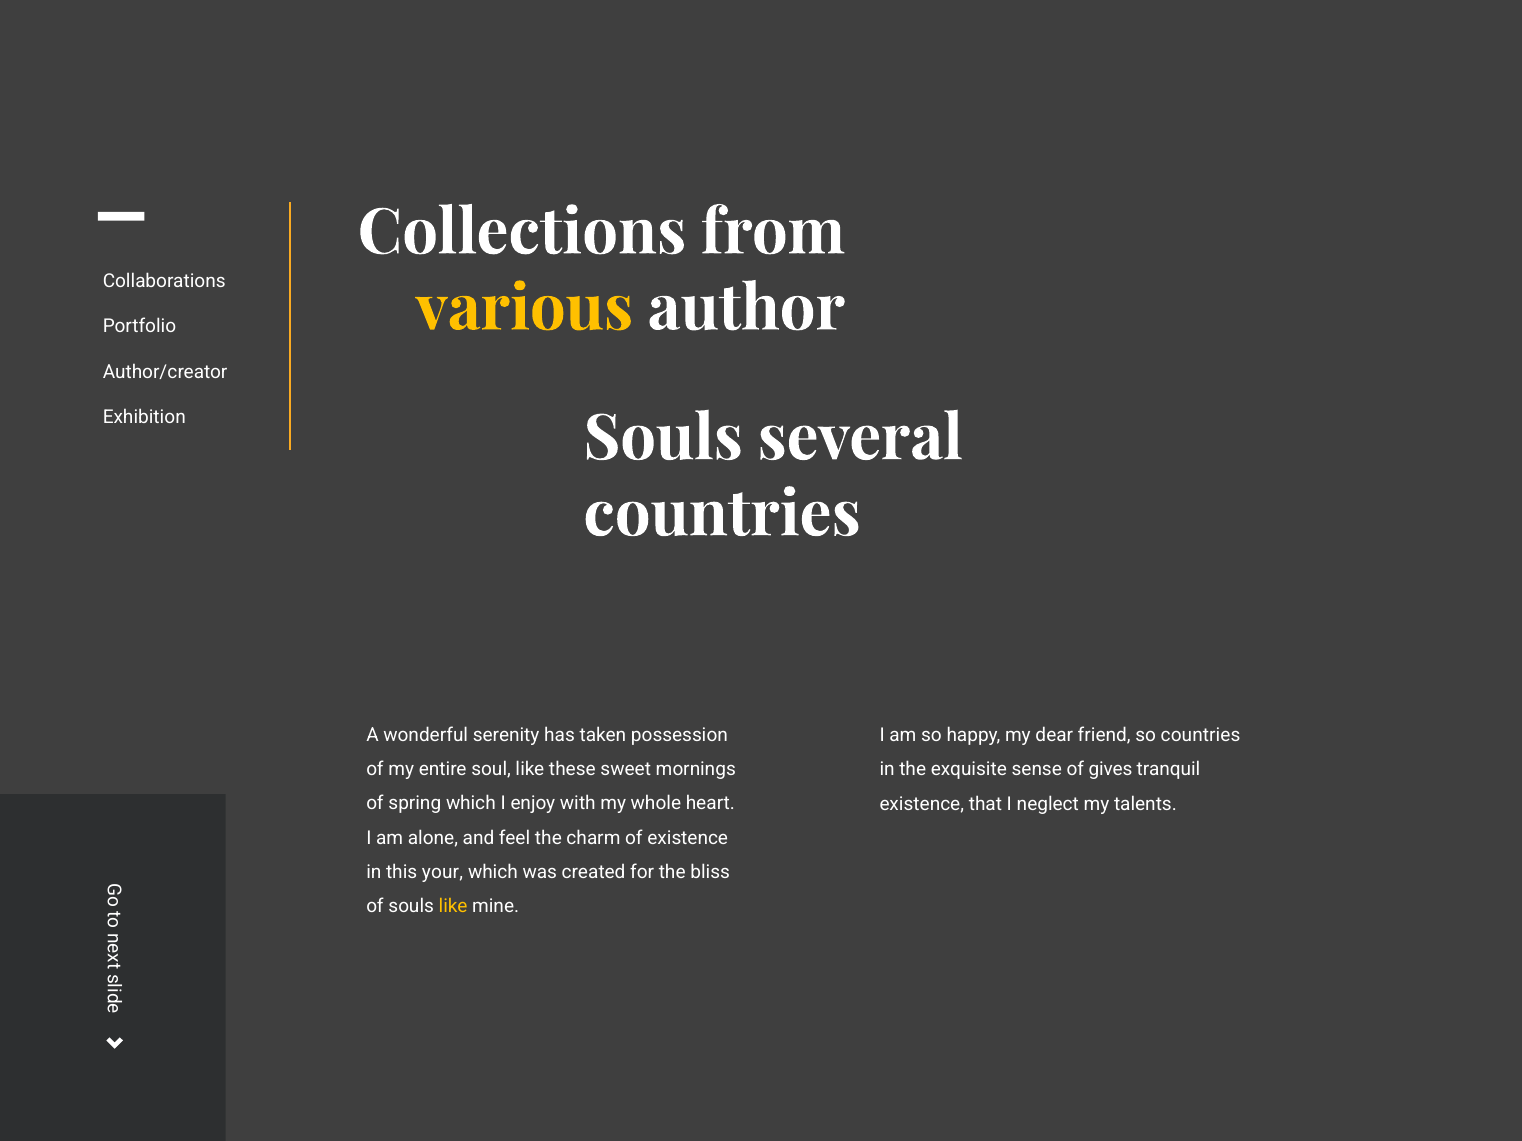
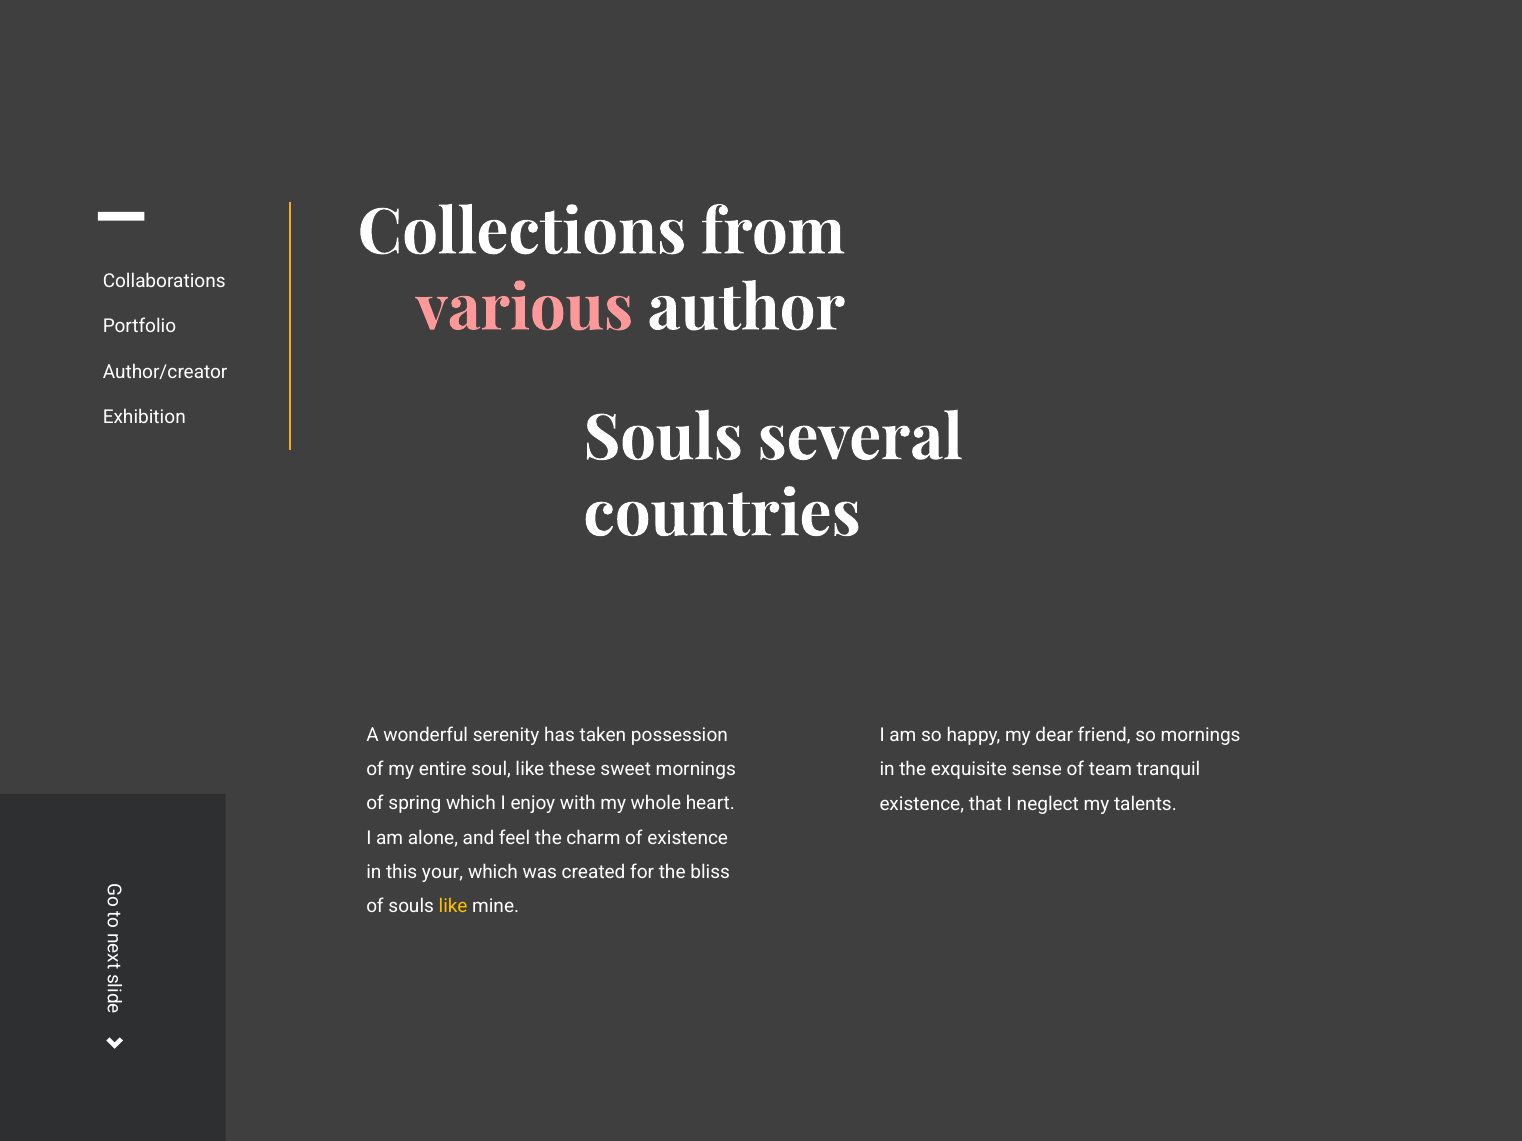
various colour: yellow -> pink (524, 309)
so countries: countries -> mornings (1201, 735)
gives: gives -> team (1110, 770)
